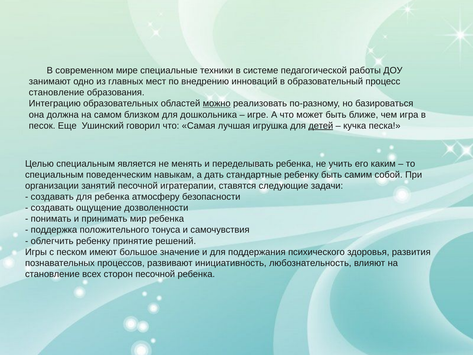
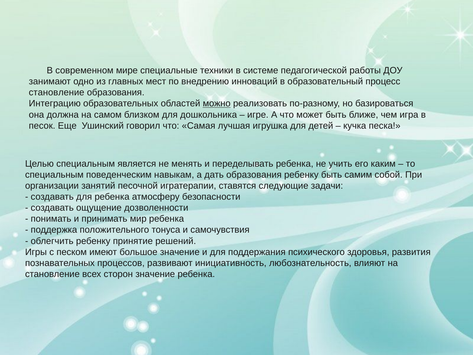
детей underline: present -> none (321, 126)
дать стандартные: стандартные -> образования (254, 175)
сторон песочной: песочной -> значение (155, 274)
